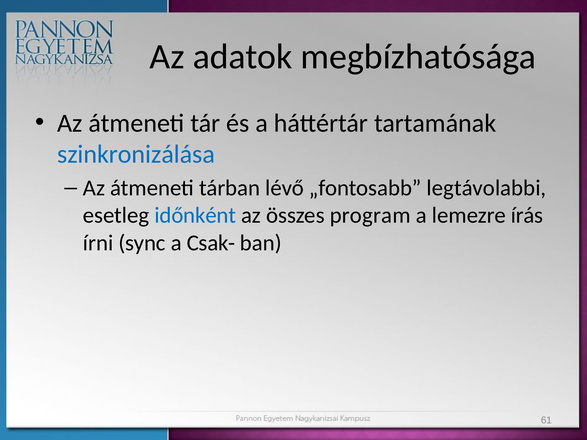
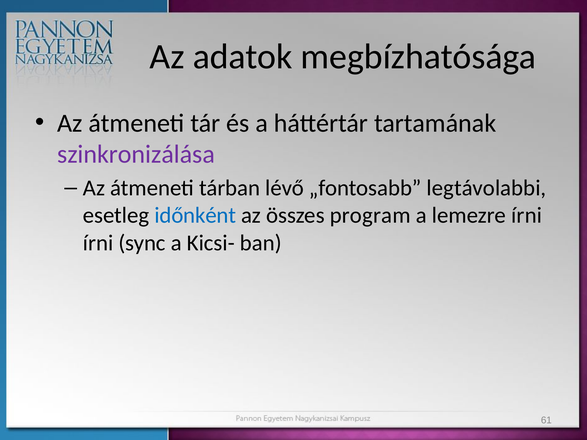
szinkronizálása colour: blue -> purple (136, 154)
lemezre írás: írás -> írni (527, 216)
Csak-: Csak- -> Kicsi- (211, 243)
